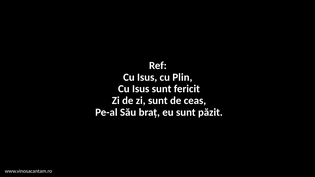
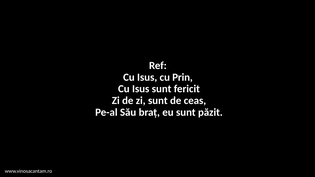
Plin: Plin -> Prin (182, 77)
